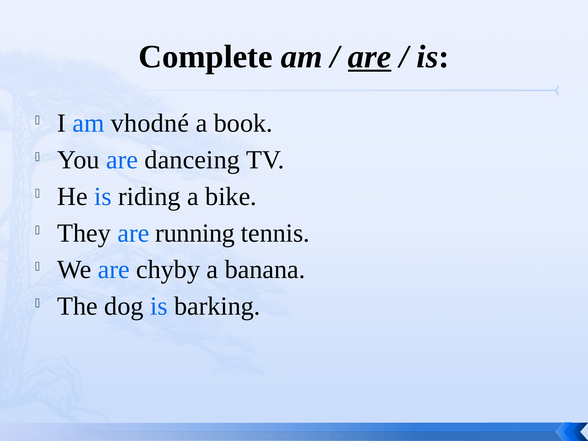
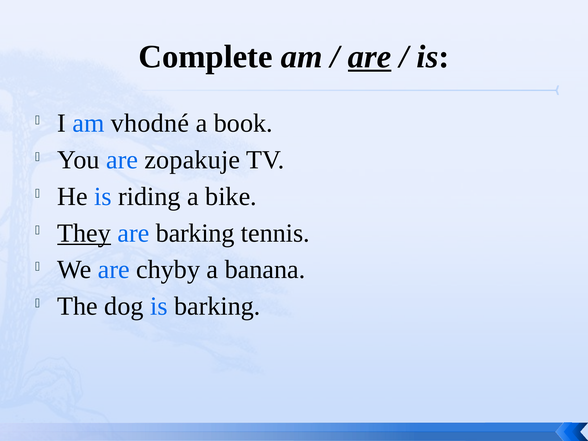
danceing: danceing -> zopakuje (192, 160)
They underline: none -> present (84, 233)
are running: running -> barking (195, 233)
